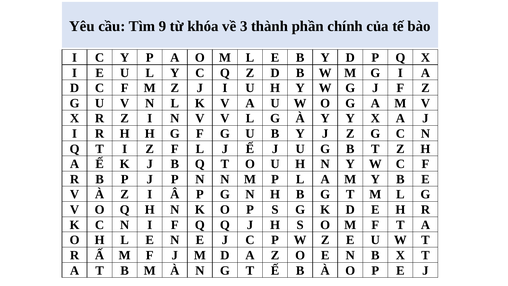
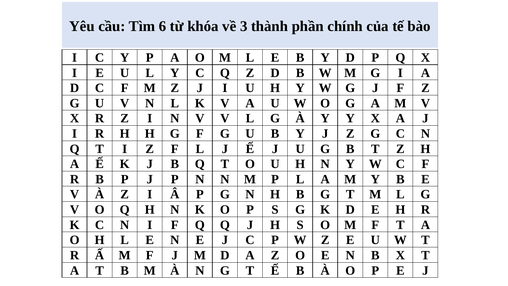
9: 9 -> 6 (163, 26)
